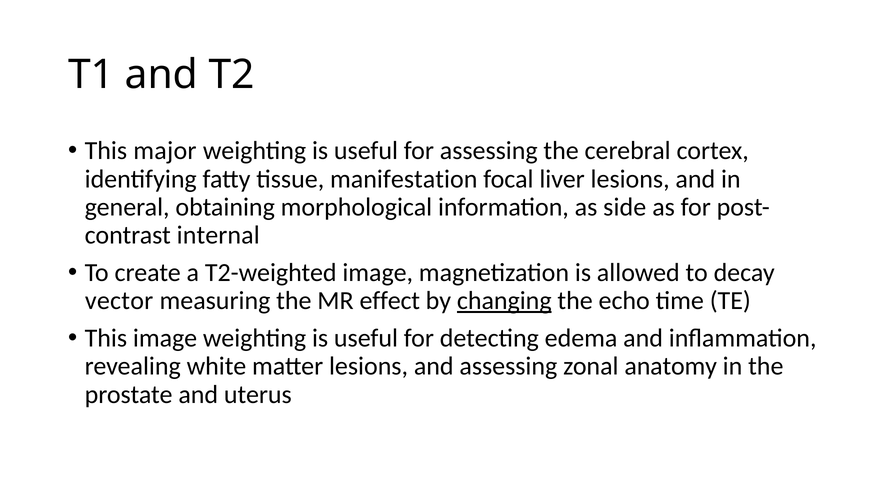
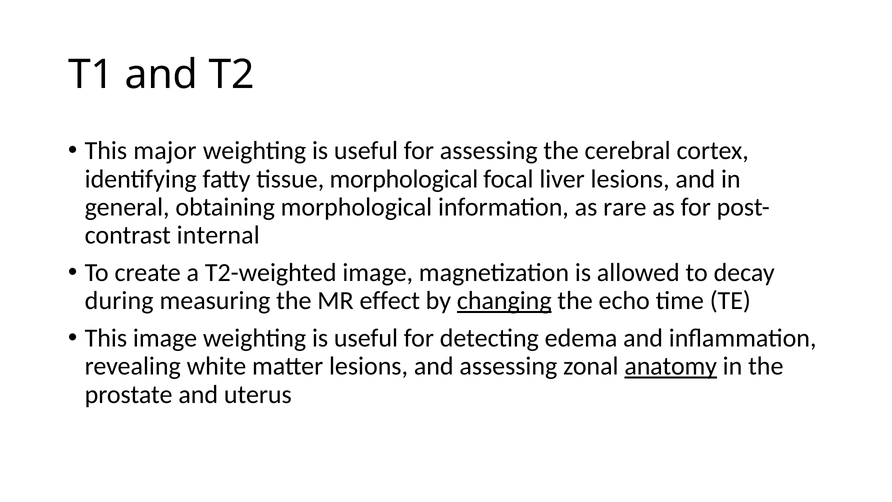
tissue manifestation: manifestation -> morphological (404, 179)
side: side -> rare (625, 207)
vector: vector -> during (119, 301)
anatomy underline: none -> present (671, 366)
